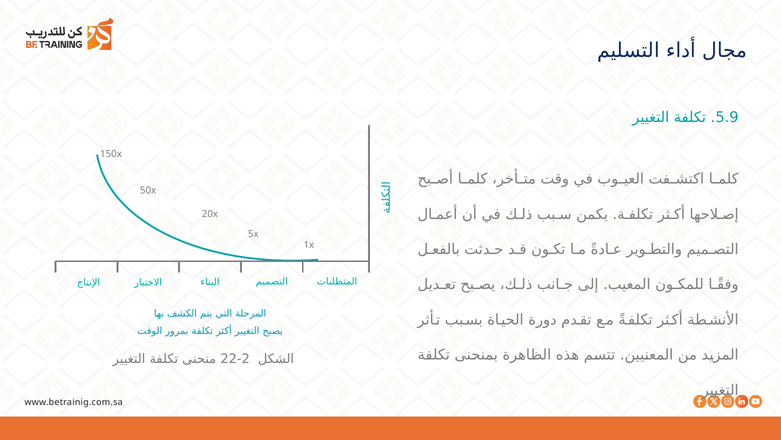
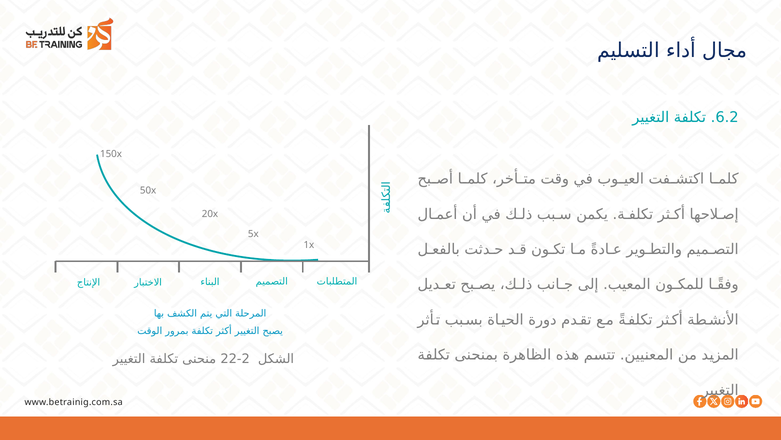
5.9: 5.9 -> 6.2 (727, 117)
